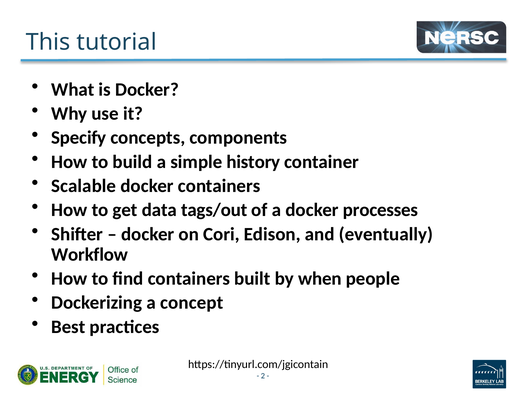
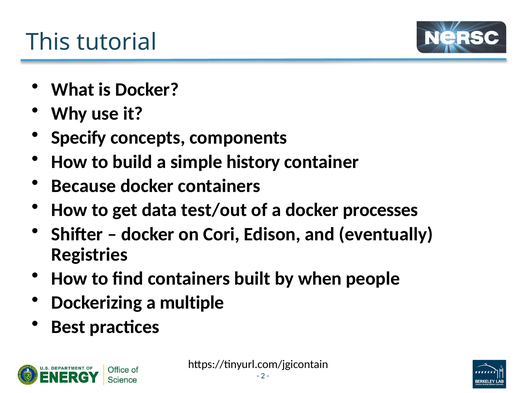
Scalable: Scalable -> Because (84, 186)
tags/out: tags/out -> test/out (214, 210)
Workflow: Workflow -> Registries (89, 255)
concept: concept -> multiple (192, 303)
